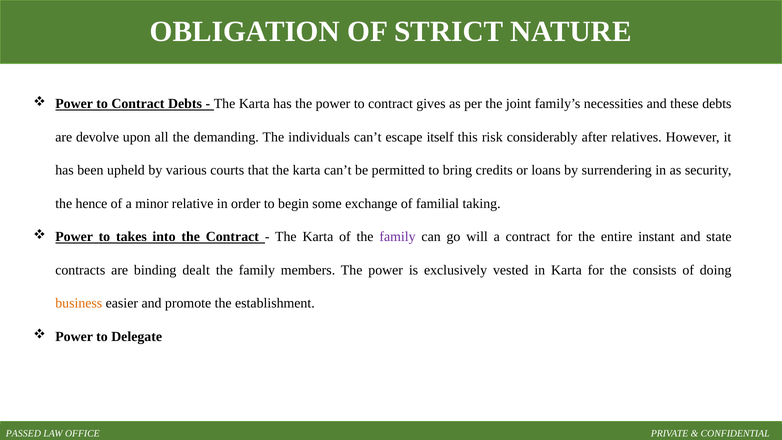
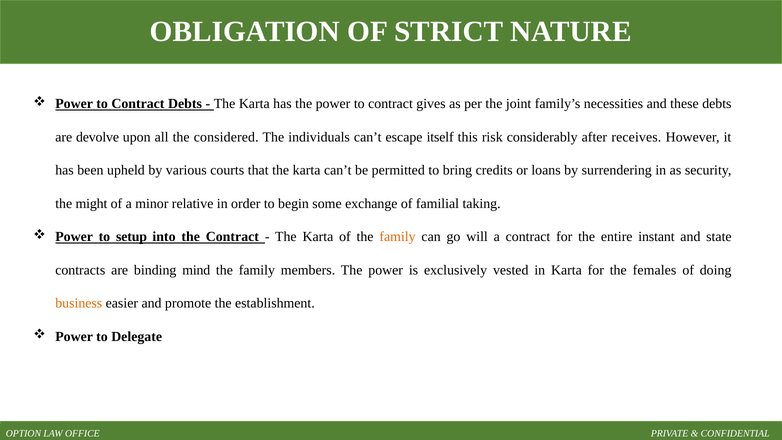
demanding: demanding -> considered (226, 137)
relatives: relatives -> receives (636, 137)
hence: hence -> might (91, 204)
takes: takes -> setup (132, 237)
family colour: purple -> orange (397, 237)
dealt: dealt -> mind (196, 270)
consists: consists -> females (655, 270)
PASSED: PASSED -> OPTION (23, 433)
